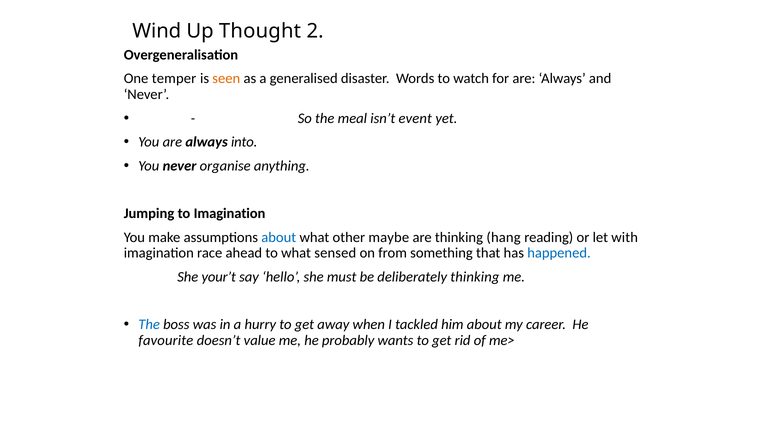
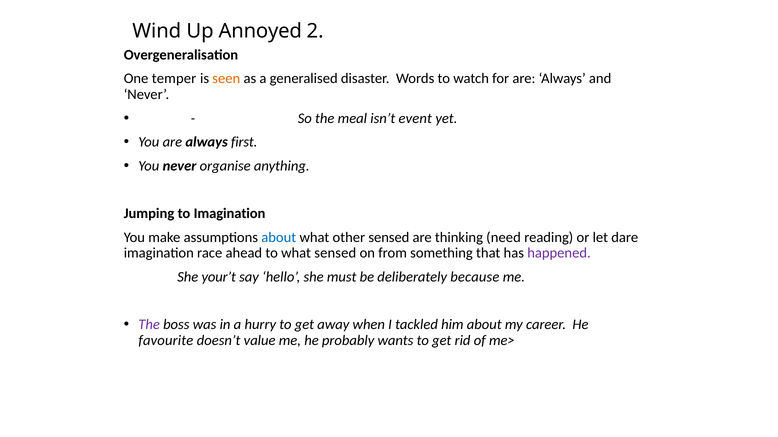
Thought: Thought -> Annoyed (260, 31)
into: into -> first (244, 142)
other maybe: maybe -> sensed (389, 238)
hang: hang -> need (504, 238)
with: with -> dare (625, 238)
happened colour: blue -> purple (559, 253)
deliberately thinking: thinking -> because (475, 277)
The colour: blue -> purple (149, 325)
